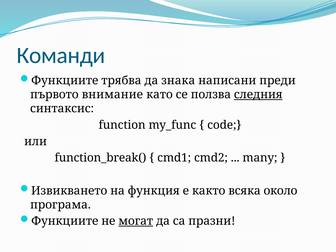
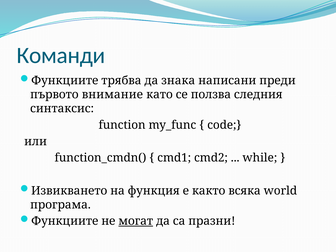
следния underline: present -> none (258, 95)
function_break(: function_break( -> function_cmdn( (100, 158)
many: many -> while (260, 158)
около: около -> world (280, 191)
